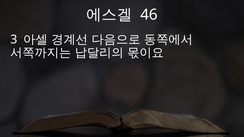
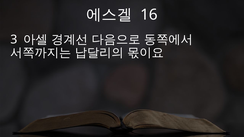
46: 46 -> 16 (149, 15)
